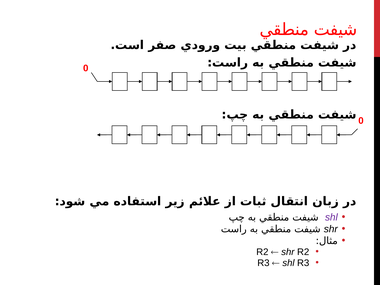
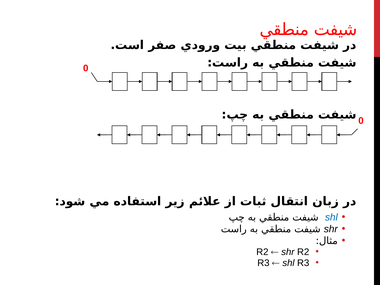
shl colour: purple -> blue (331, 217)
